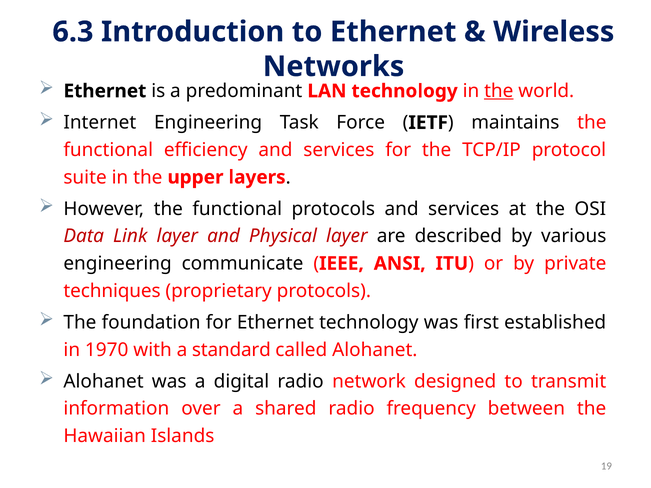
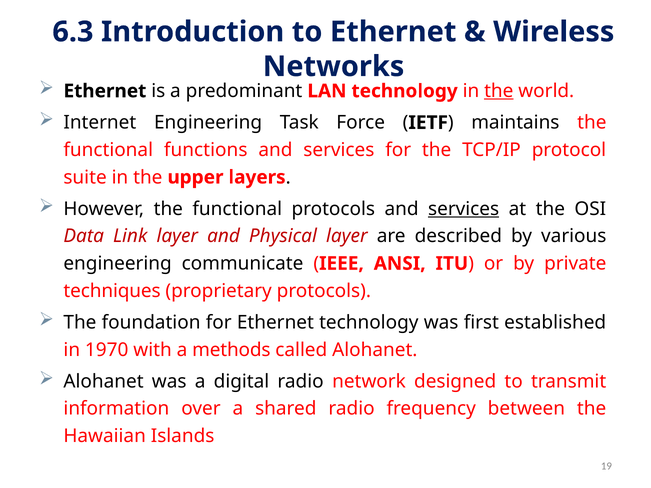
efficiency: efficiency -> functions (206, 150)
services underline: none -> present (464, 209)
standard: standard -> methods (231, 350)
